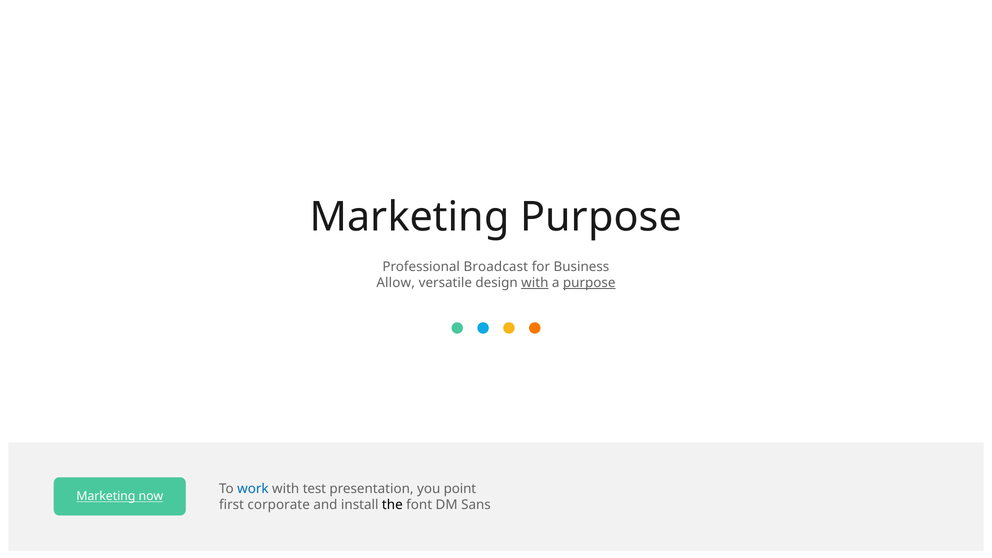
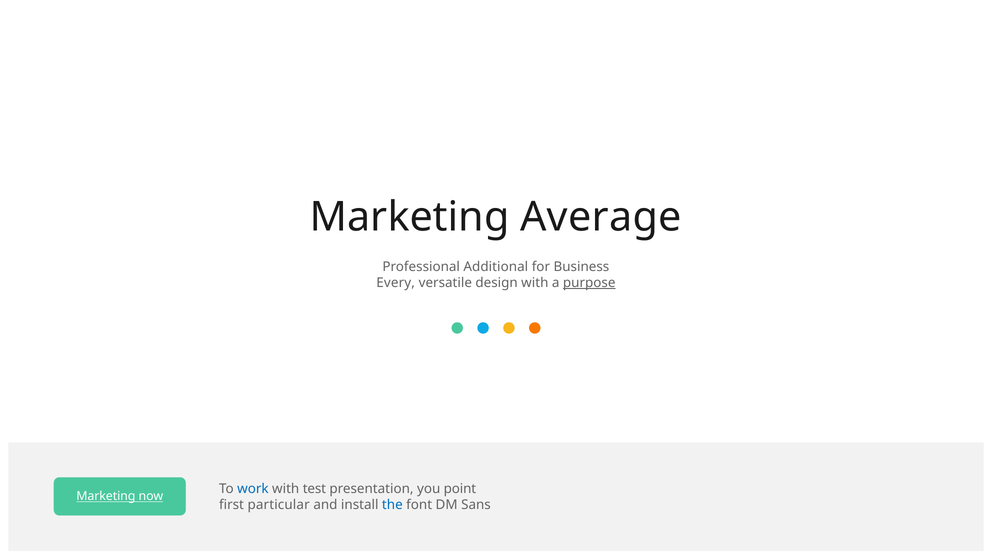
Marketing Purpose: Purpose -> Average (601, 217)
Broadcast: Broadcast -> Additional (496, 267)
Allow: Allow -> Every (396, 283)
with underline: present -> none (535, 283)
corporate: corporate -> particular (279, 505)
the colour: black -> blue (392, 505)
